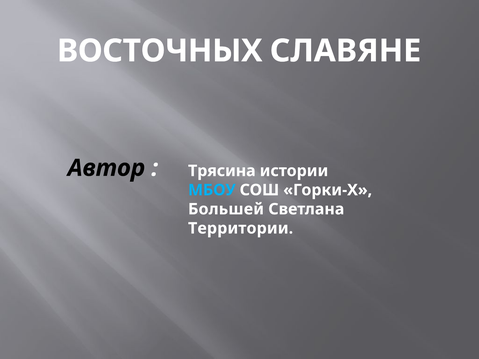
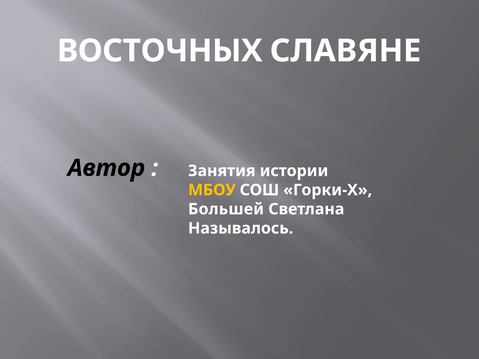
Трясина: Трясина -> Занятия (222, 171)
МБОУ colour: light blue -> yellow (212, 190)
Территории: Территории -> Называлось (241, 228)
